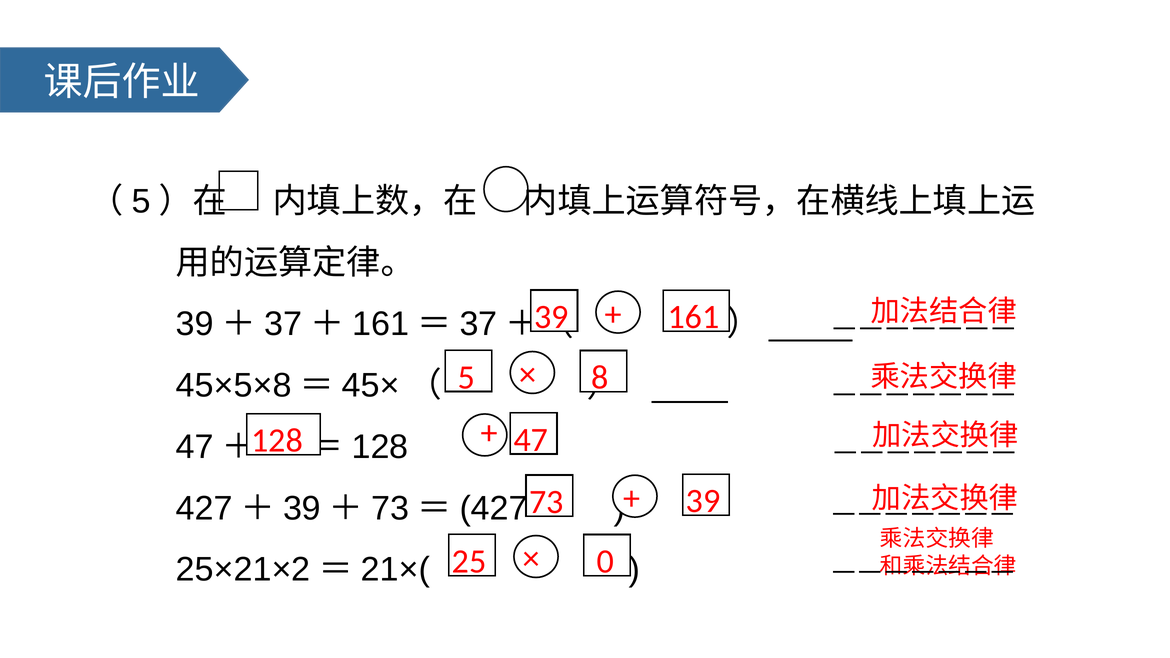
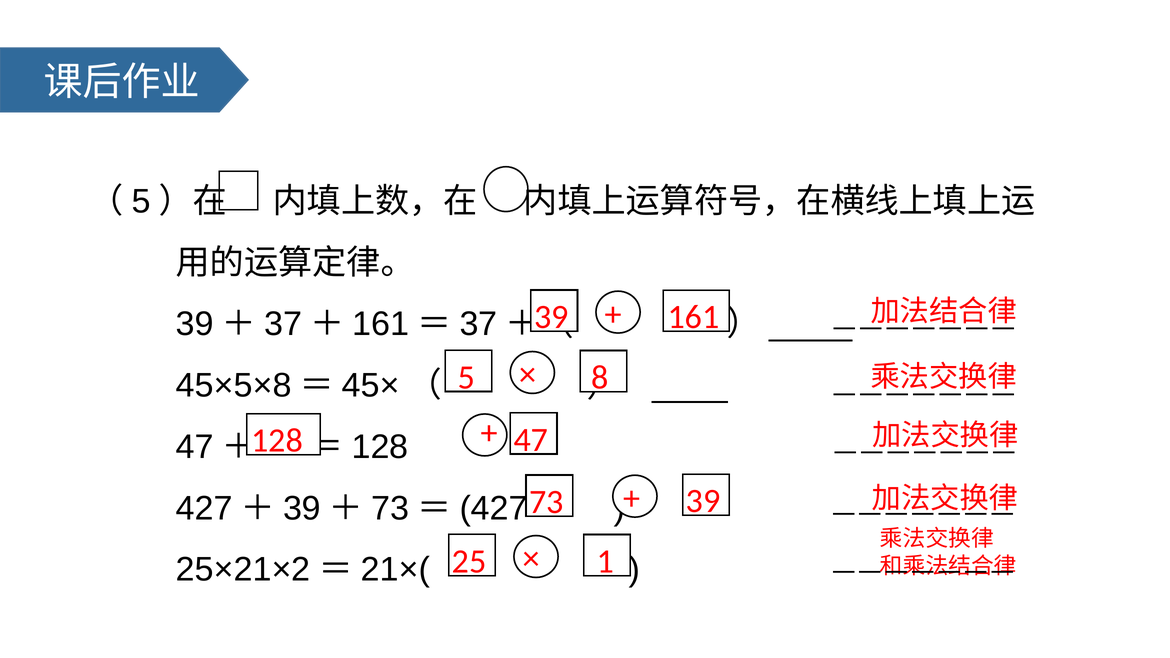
0: 0 -> 1 (605, 562)
